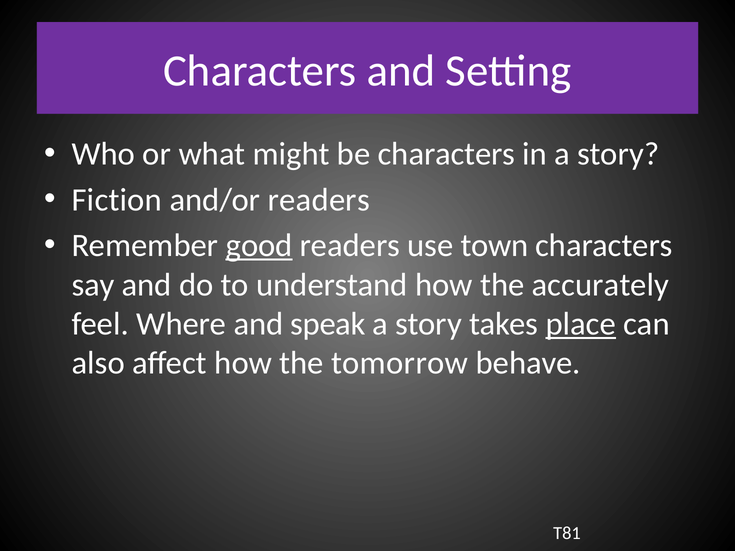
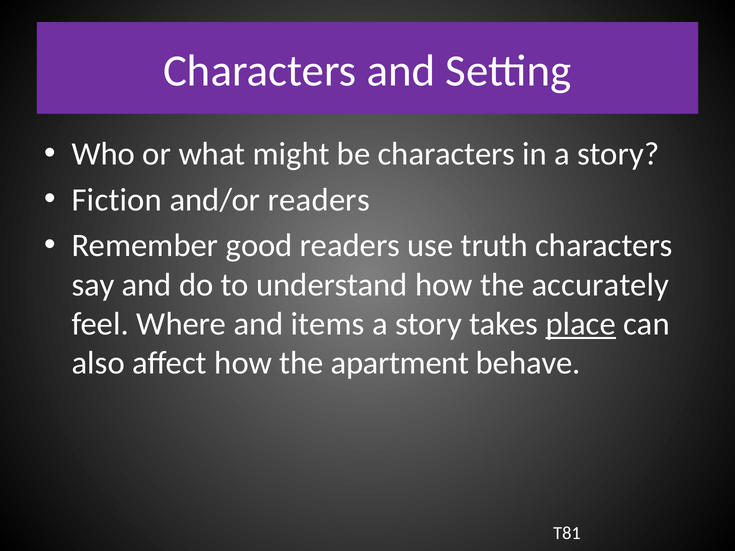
good underline: present -> none (259, 246)
town: town -> truth (494, 246)
speak: speak -> items (328, 324)
tomorrow: tomorrow -> apartment (400, 363)
